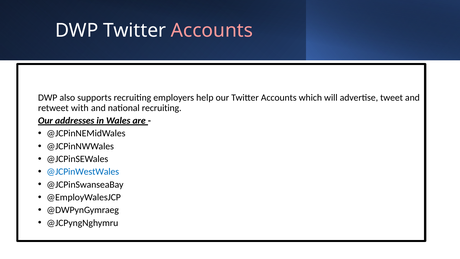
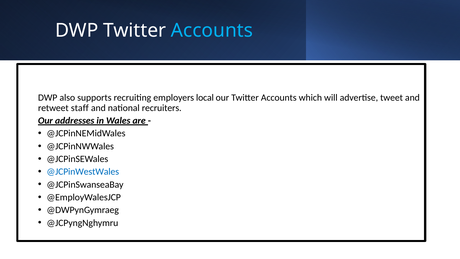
Accounts colour: pink -> light blue (212, 30)
help: help -> local (205, 97)
with: with -> staff (80, 108)
national recruiting: recruiting -> recruiters (162, 108)
